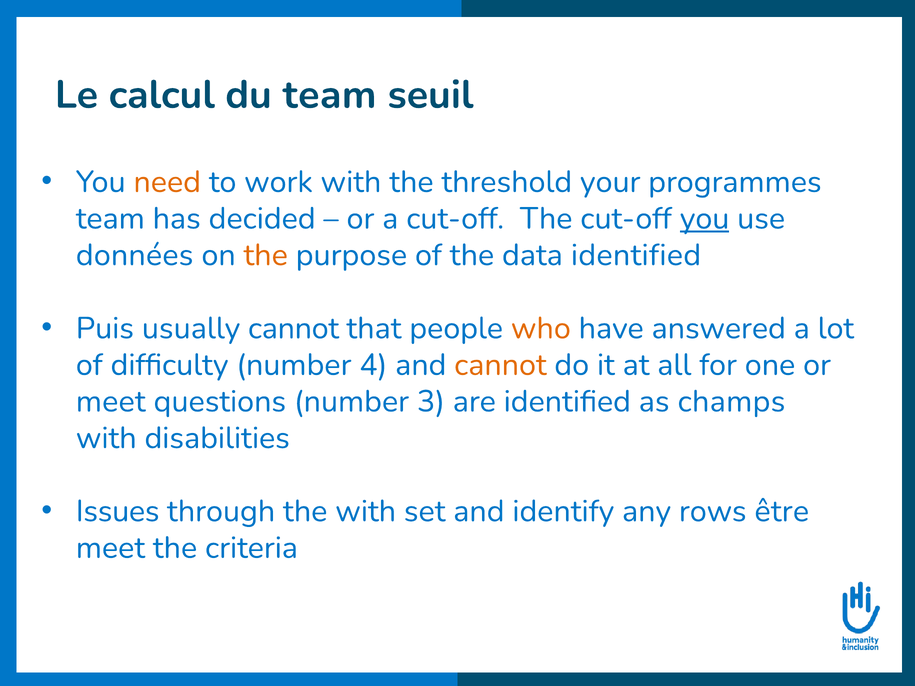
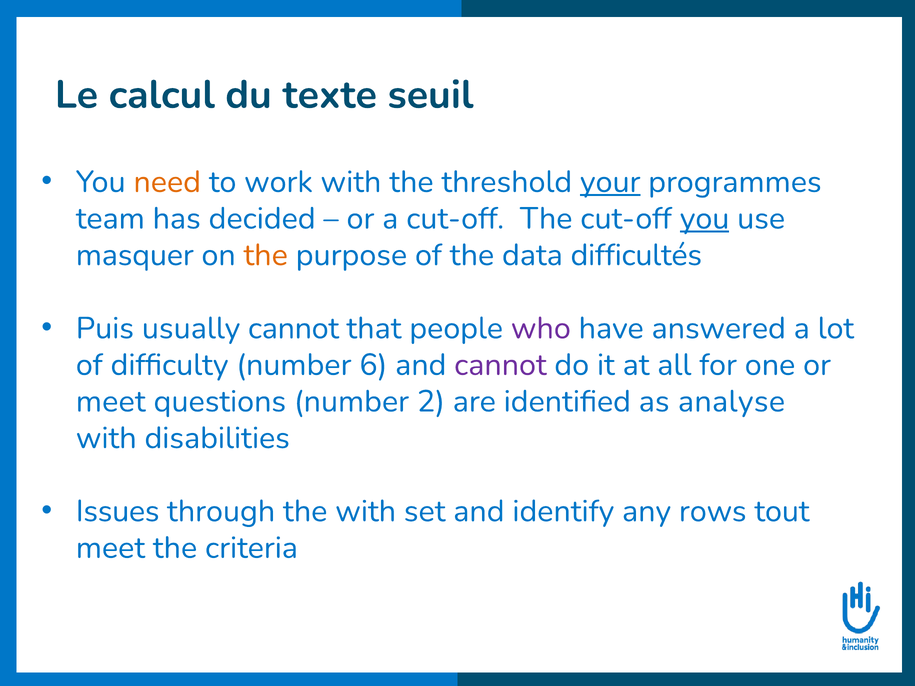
du team: team -> texte (330, 95)
your underline: none -> present (610, 182)
données: données -> masquer (135, 255)
data identified: identified -> difficultés (636, 255)
who colour: orange -> purple (541, 328)
4: 4 -> 6 (373, 365)
cannot colour: orange -> purple (500, 365)
3: 3 -> 2 (431, 402)
champs: champs -> analyse (731, 402)
être: être -> tout (782, 511)
